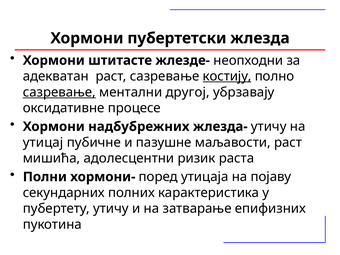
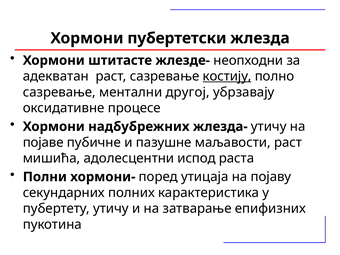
сазревање underline: present -> none (59, 92)
утицај: утицај -> појаве (43, 142)
ризик: ризик -> испод (197, 158)
